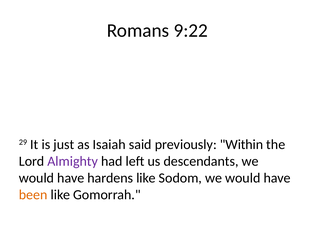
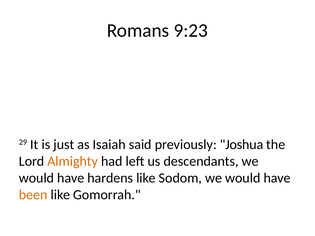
9:22: 9:22 -> 9:23 (191, 30)
Within: Within -> Joshua (242, 145)
Almighty colour: purple -> orange (73, 161)
